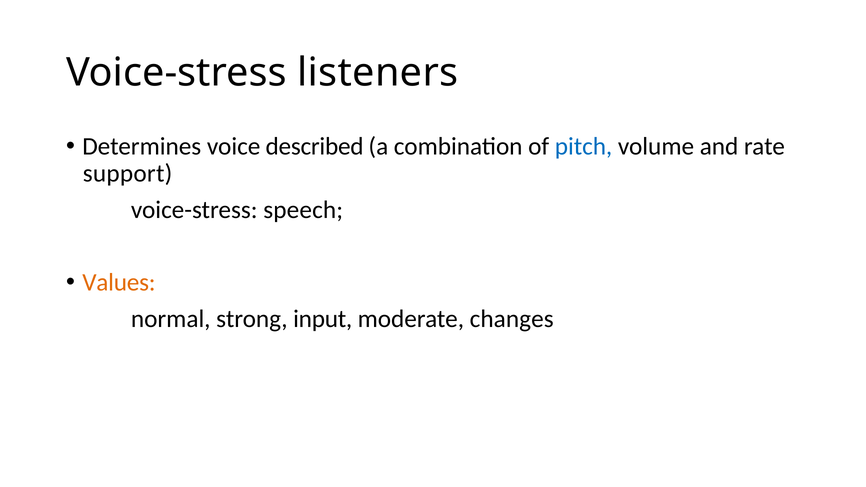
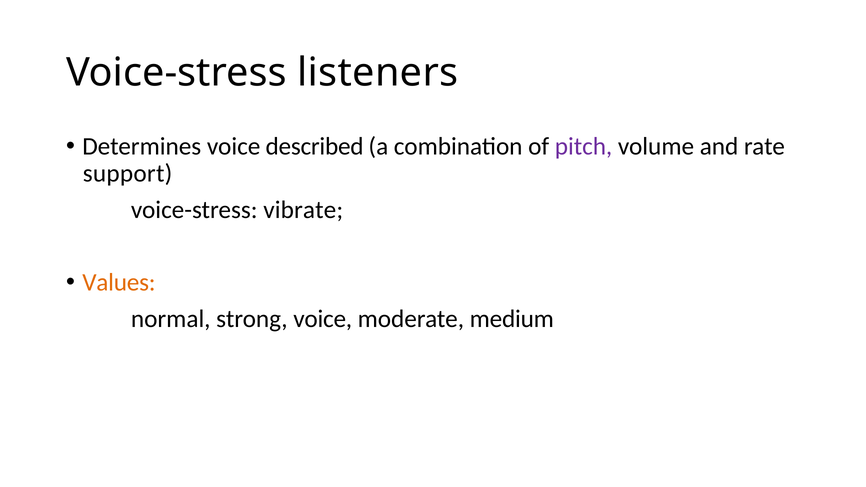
pitch colour: blue -> purple (584, 146)
speech: speech -> vibrate (303, 210)
strong input: input -> voice (323, 319)
changes: changes -> medium (512, 319)
